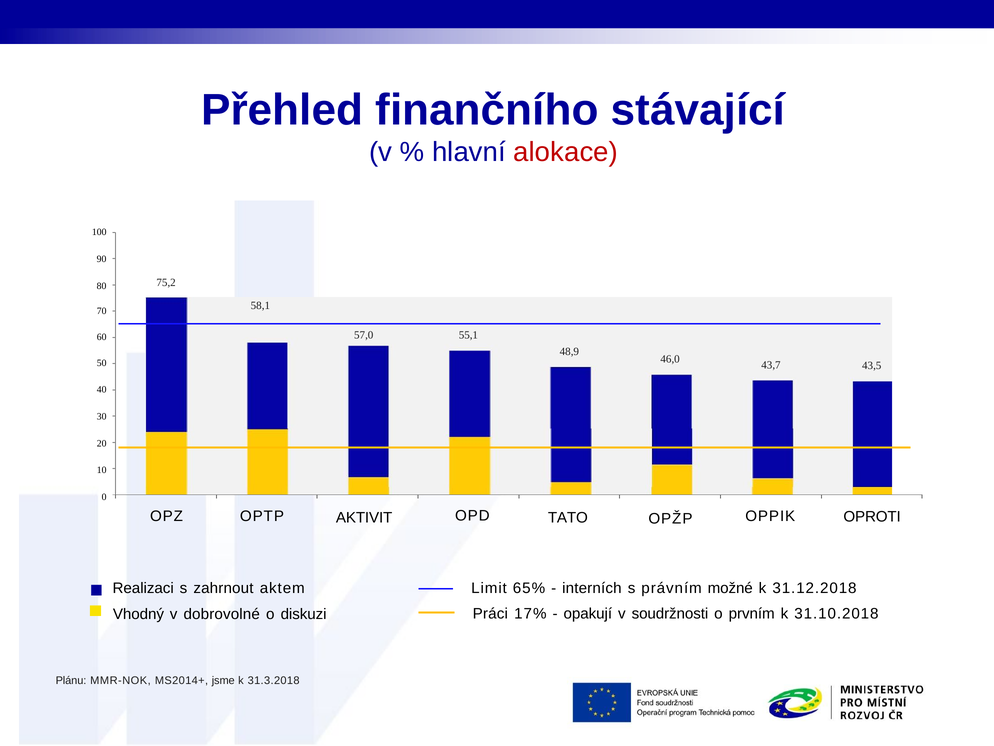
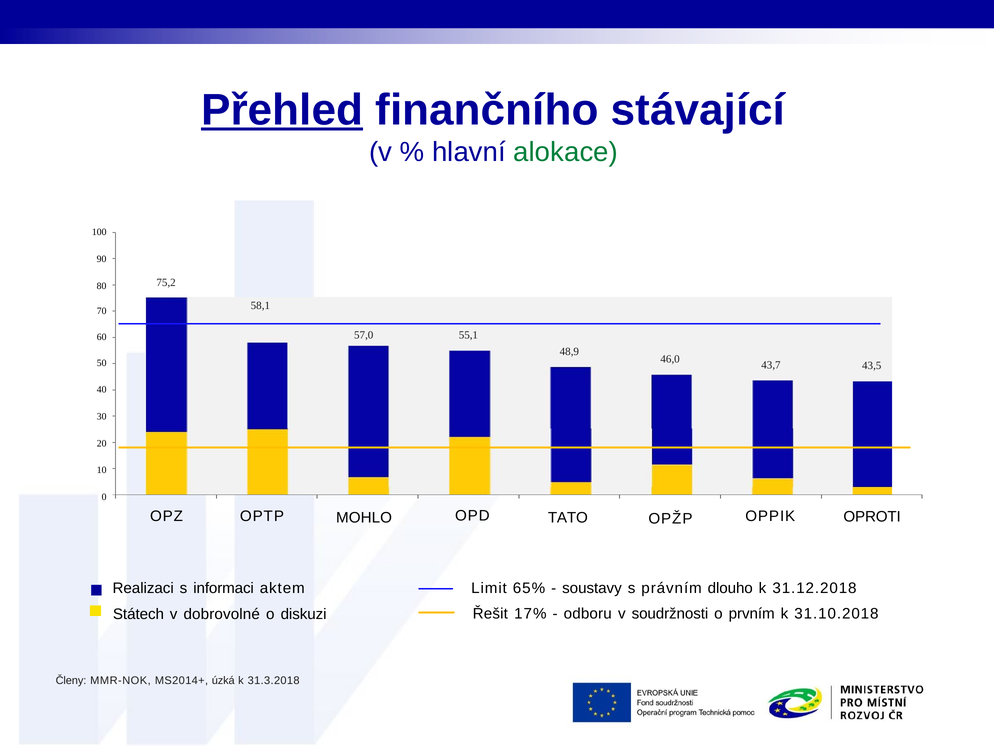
Přehled underline: none -> present (282, 110)
alokace colour: red -> green (566, 152)
AKTIVIT: AKTIVIT -> MOHLO (364, 517)
zahrnout: zahrnout -> informaci (224, 588)
interních: interních -> soustavy (592, 588)
možné: možné -> dlouho (730, 588)
Práci: Práci -> Řešit (490, 614)
opakují: opakují -> odboru (588, 614)
Vhodný: Vhodný -> Státech (138, 614)
Plánu: Plánu -> Členy (71, 680)
jsme: jsme -> úzká (223, 680)
